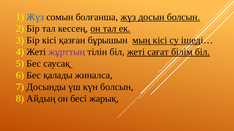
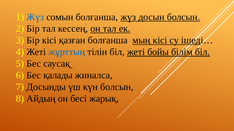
қазған бұрышын: бұрышын -> болғанша (108, 40)
жұрттың colour: purple -> blue (67, 52)
сағат: сағат -> бойы (158, 52)
